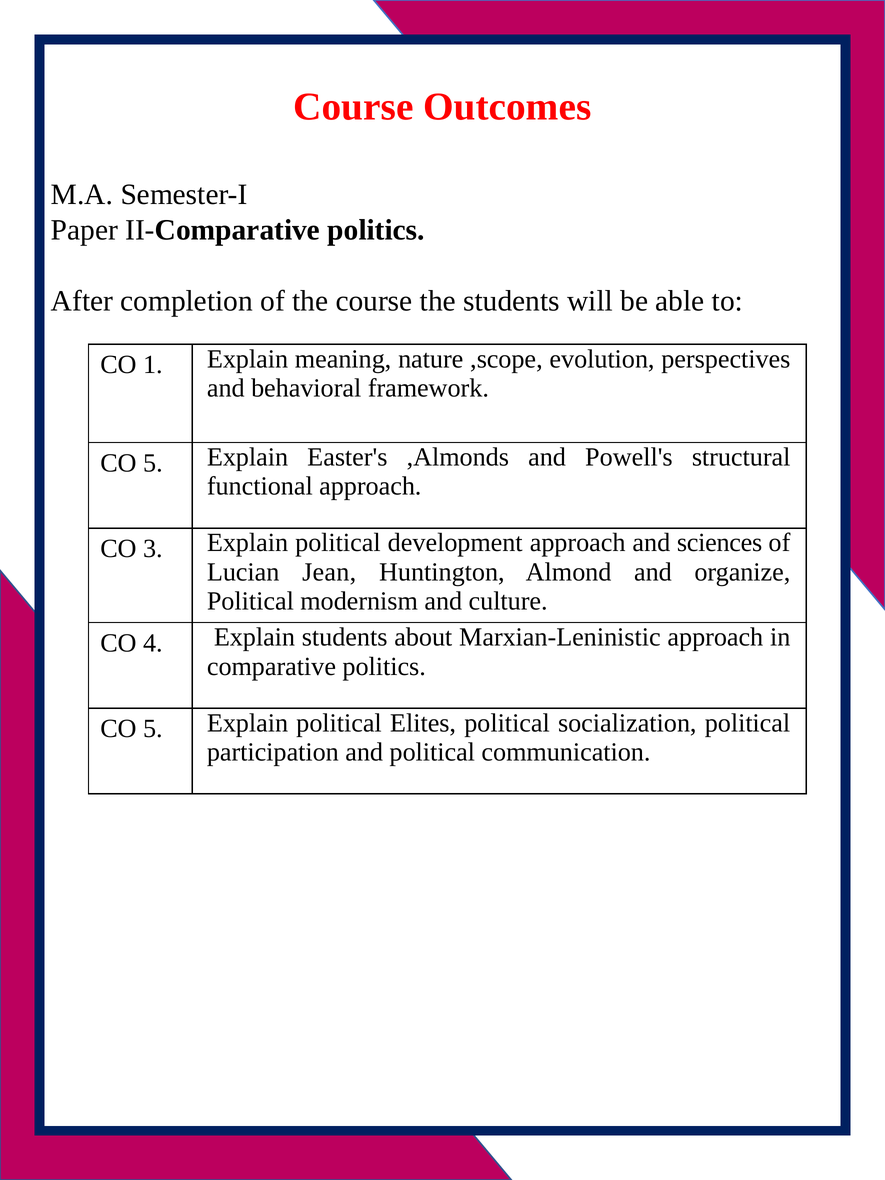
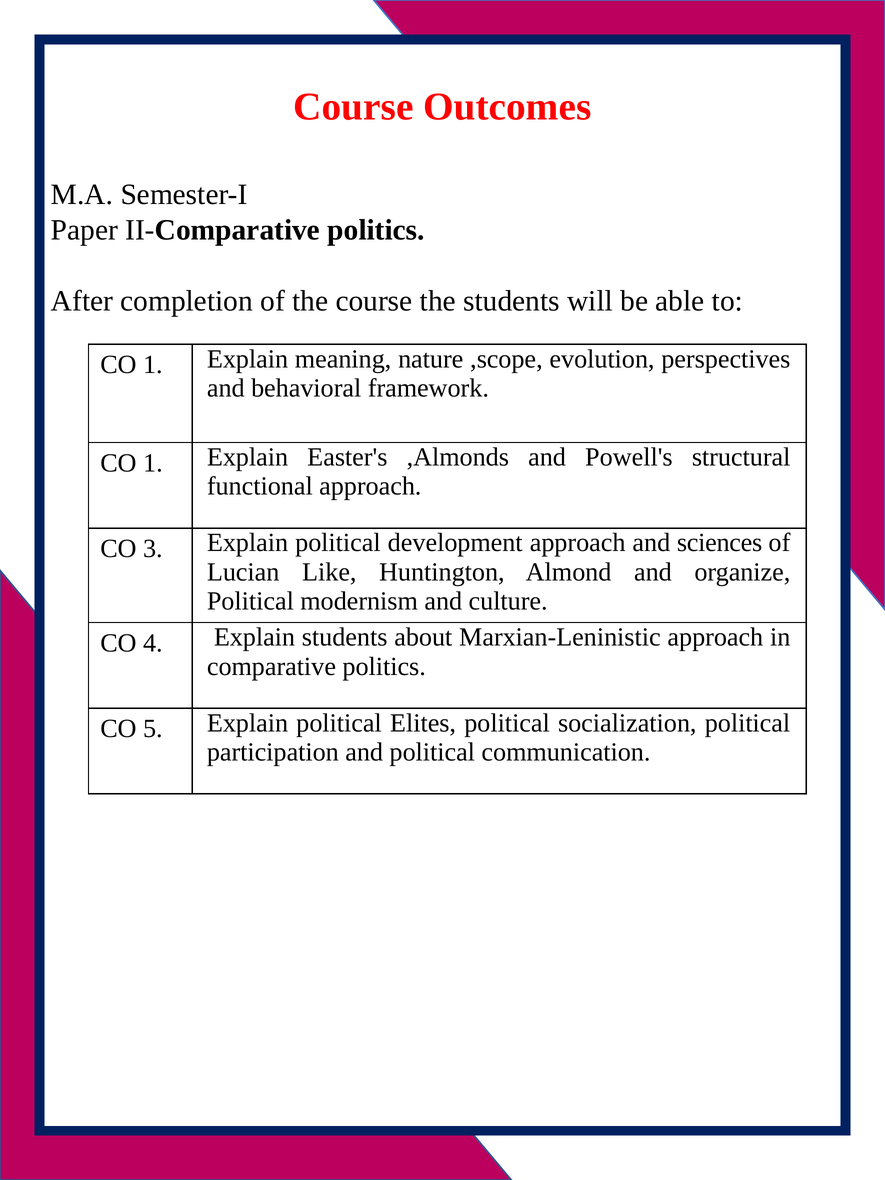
5: 5 -> 1 (153, 463)
Jean: Jean -> Like (329, 572)
